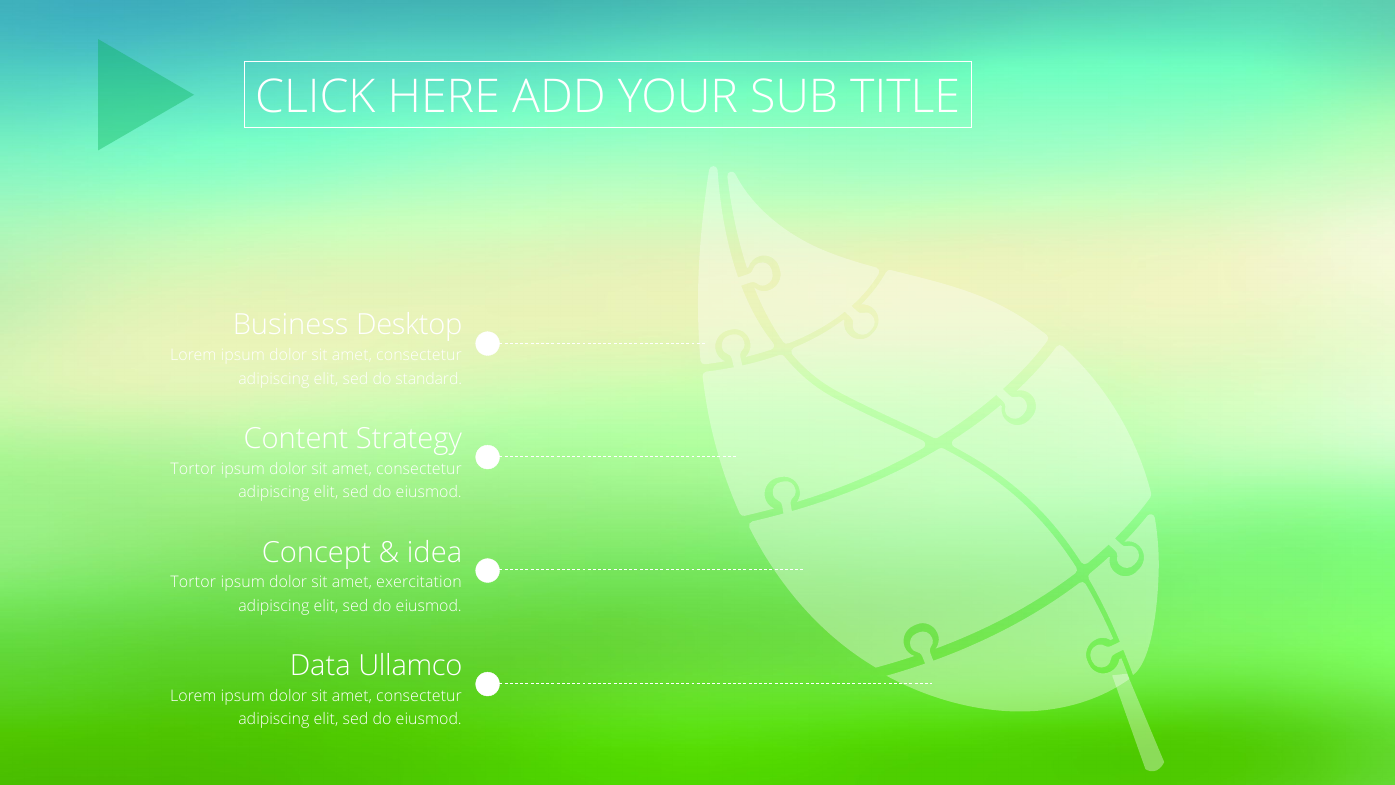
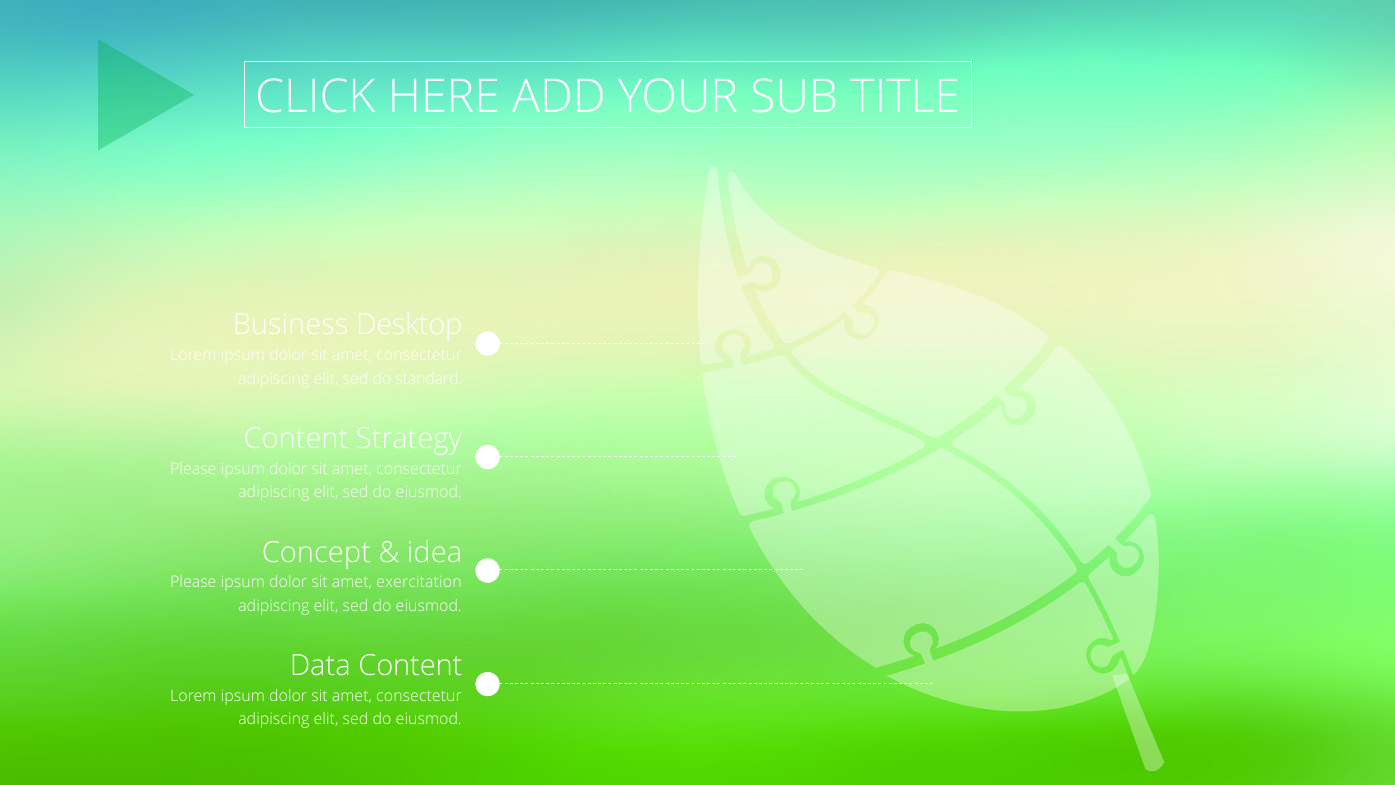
Tortor: Tortor -> Please (193, 469)
Tortor: Tortor -> Please (193, 582)
Data Ullamco: Ullamco -> Content (410, 666)
